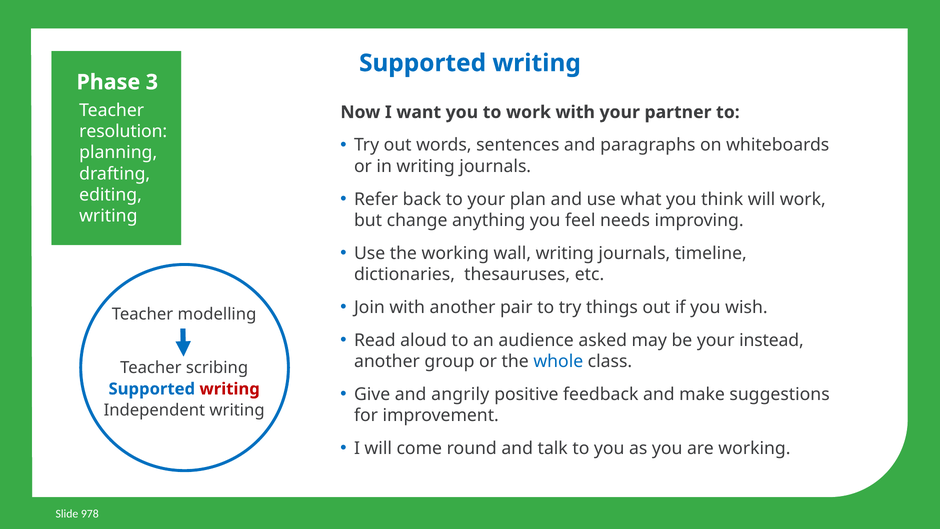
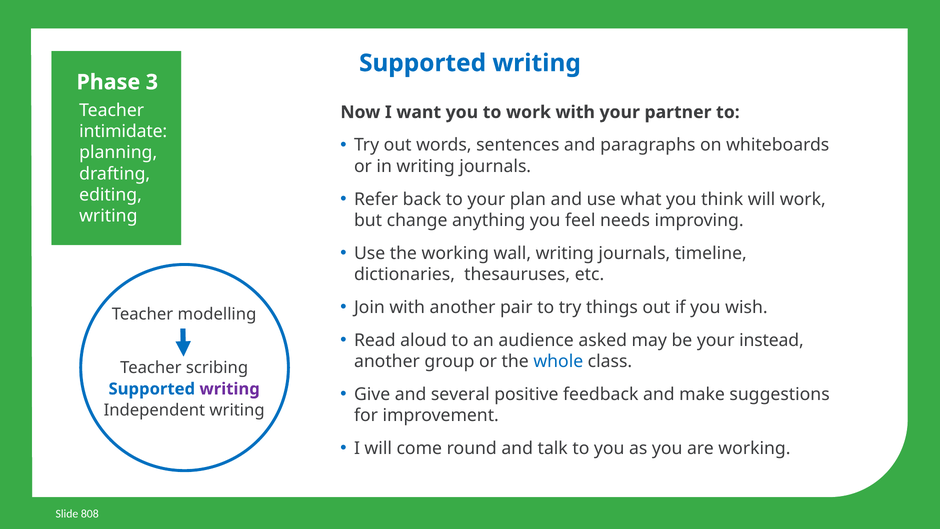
resolution: resolution -> intimidate (123, 131)
angrily: angrily -> several (460, 394)
writing colour: red -> purple (230, 389)
978: 978 -> 808 (90, 514)
